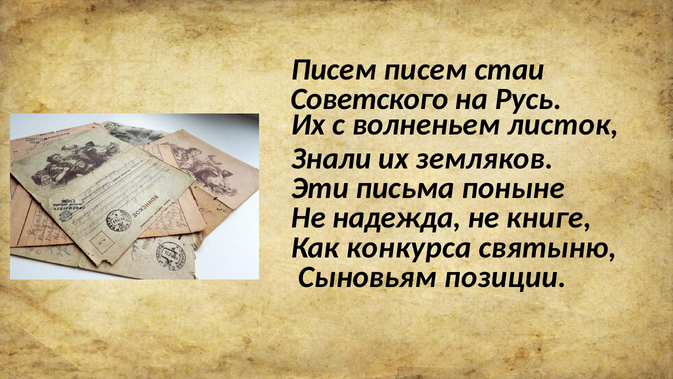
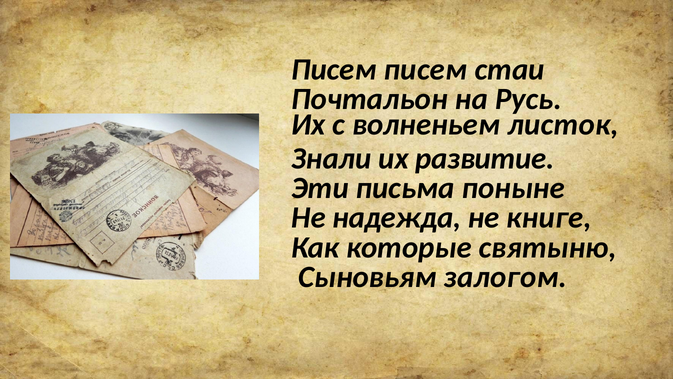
Советского: Советского -> Почтальон (370, 99)
земляков: земляков -> развитие (485, 158)
конкурса: конкурса -> которые (409, 247)
позиции: позиции -> залогом (505, 277)
